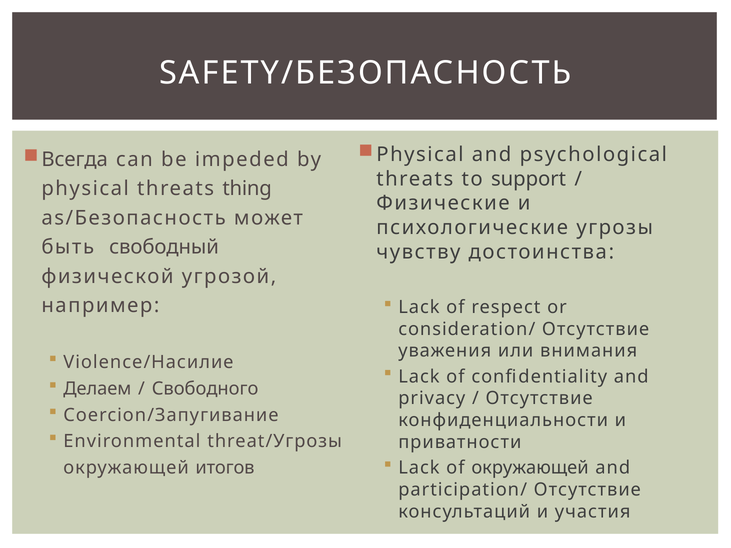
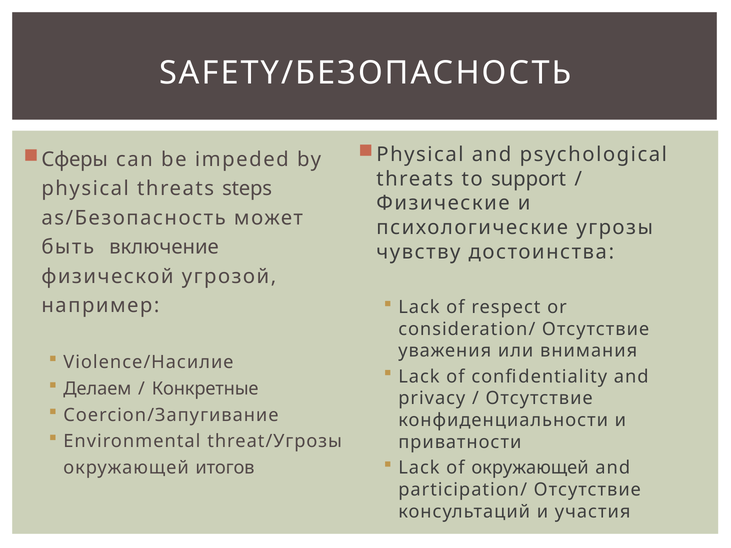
Всегда: Всегда -> Сферы (75, 160)
thing: thing -> steps (247, 189)
свободный: свободный -> включение (164, 247)
Свободного: Свободного -> Конкретные (205, 389)
